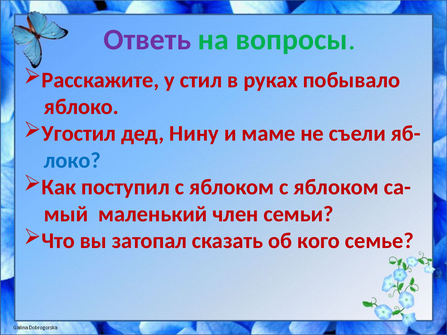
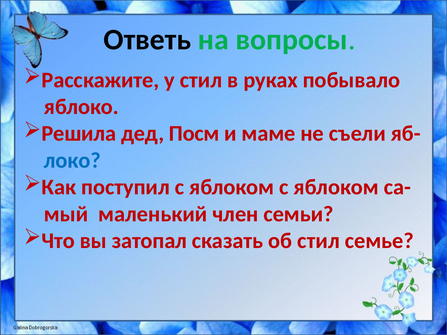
Ответь colour: purple -> black (147, 40)
Угостил: Угостил -> Решила (79, 134)
Нину: Нину -> Посм (194, 134)
об кого: кого -> стил (319, 241)
